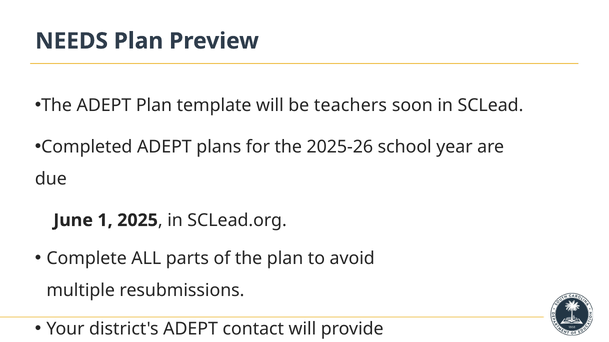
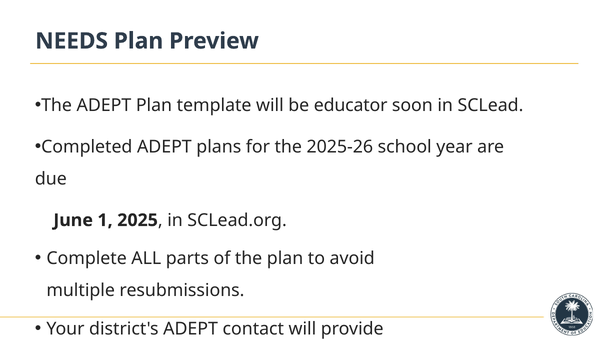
teachers: teachers -> educator (351, 106)
